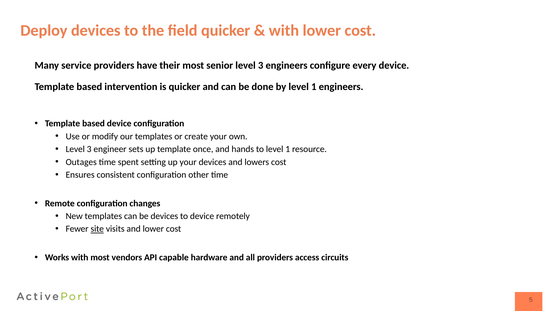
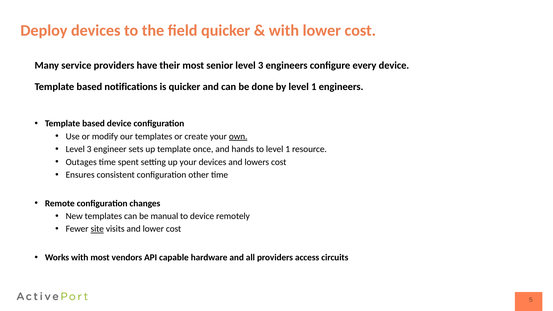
intervention: intervention -> notifications (131, 87)
own underline: none -> present (238, 136)
be devices: devices -> manual (164, 216)
